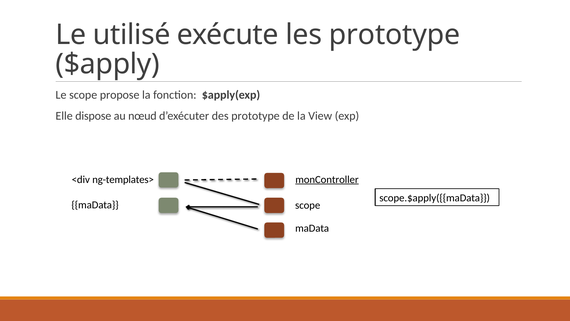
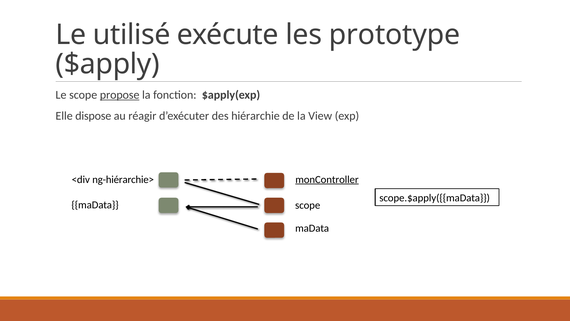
propose underline: none -> present (120, 95)
nœud: nœud -> réagir (142, 116)
des prototype: prototype -> hiérarchie (256, 116)
ng-templates>: ng-templates> -> ng-hiérarchie> (123, 179)
